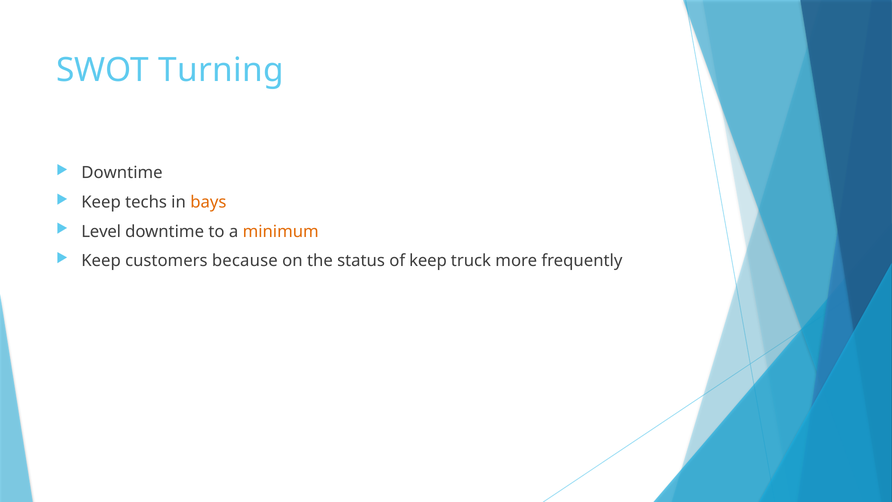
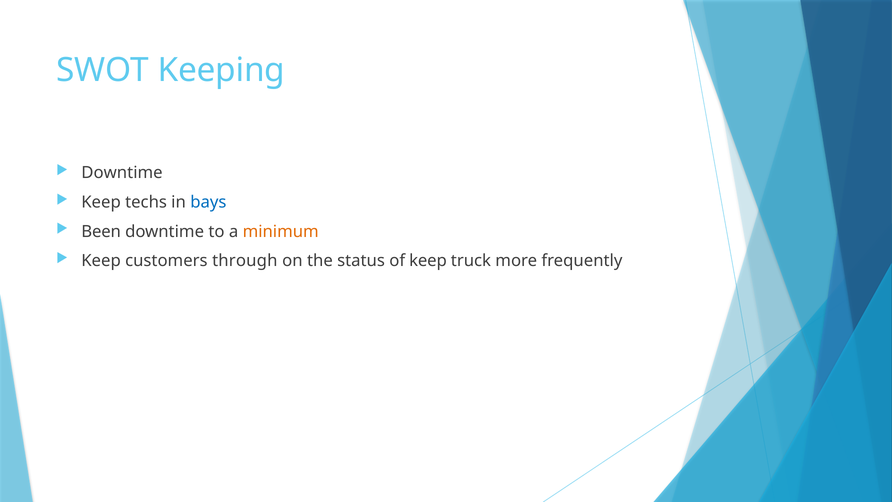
Turning: Turning -> Keeping (221, 70)
bays colour: orange -> blue (208, 202)
Level: Level -> Been (101, 231)
because: because -> through (245, 261)
